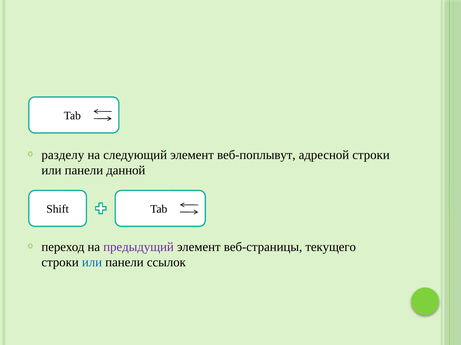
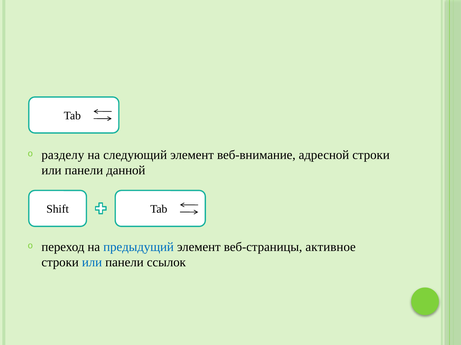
веб-поплывут: веб-поплывут -> веб-внимание (256, 155)
предыдущий colour: purple -> blue (139, 248)
текущего: текущего -> активное (331, 248)
